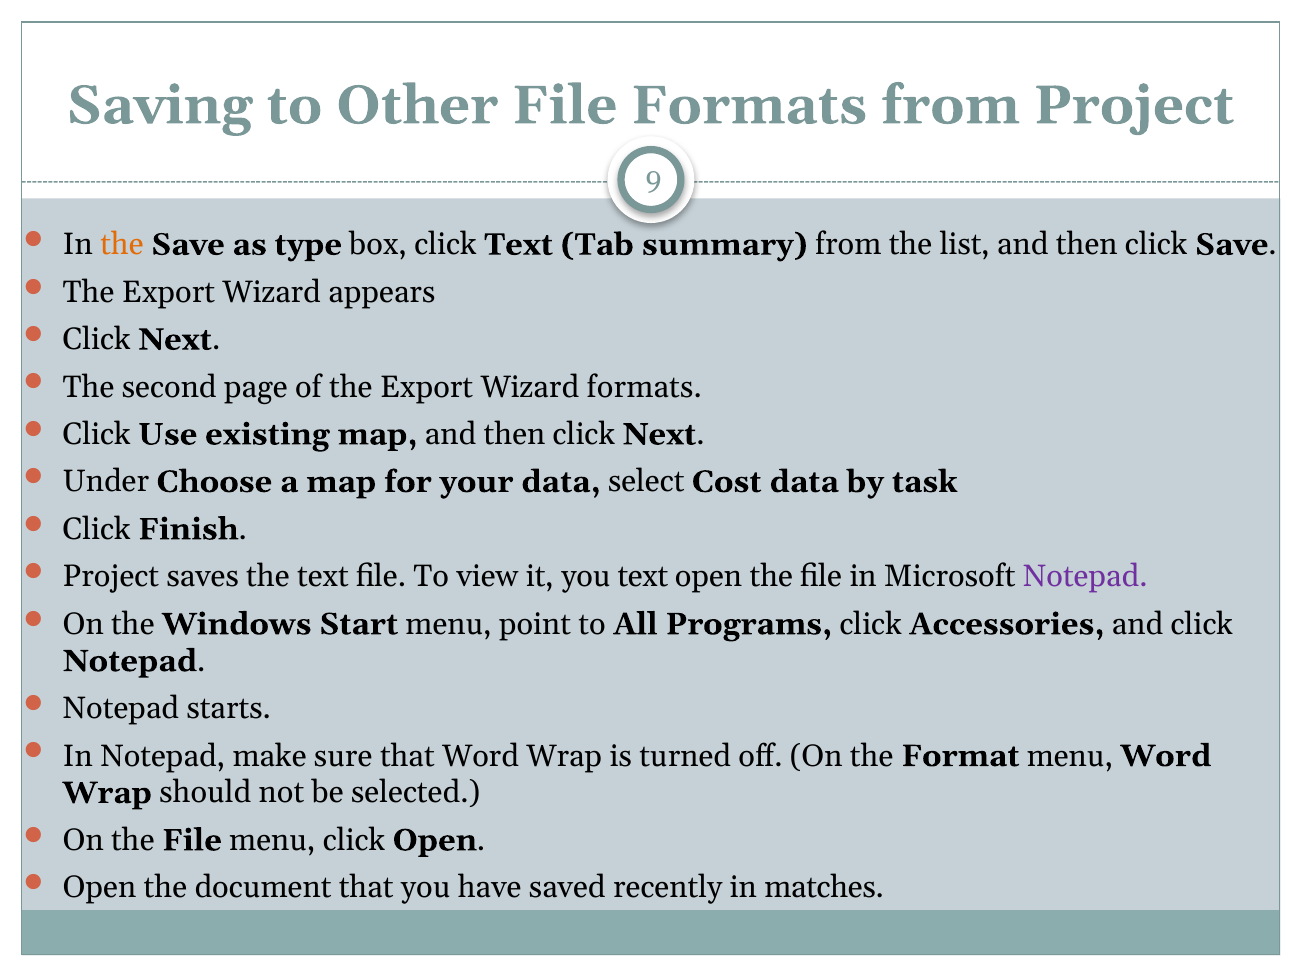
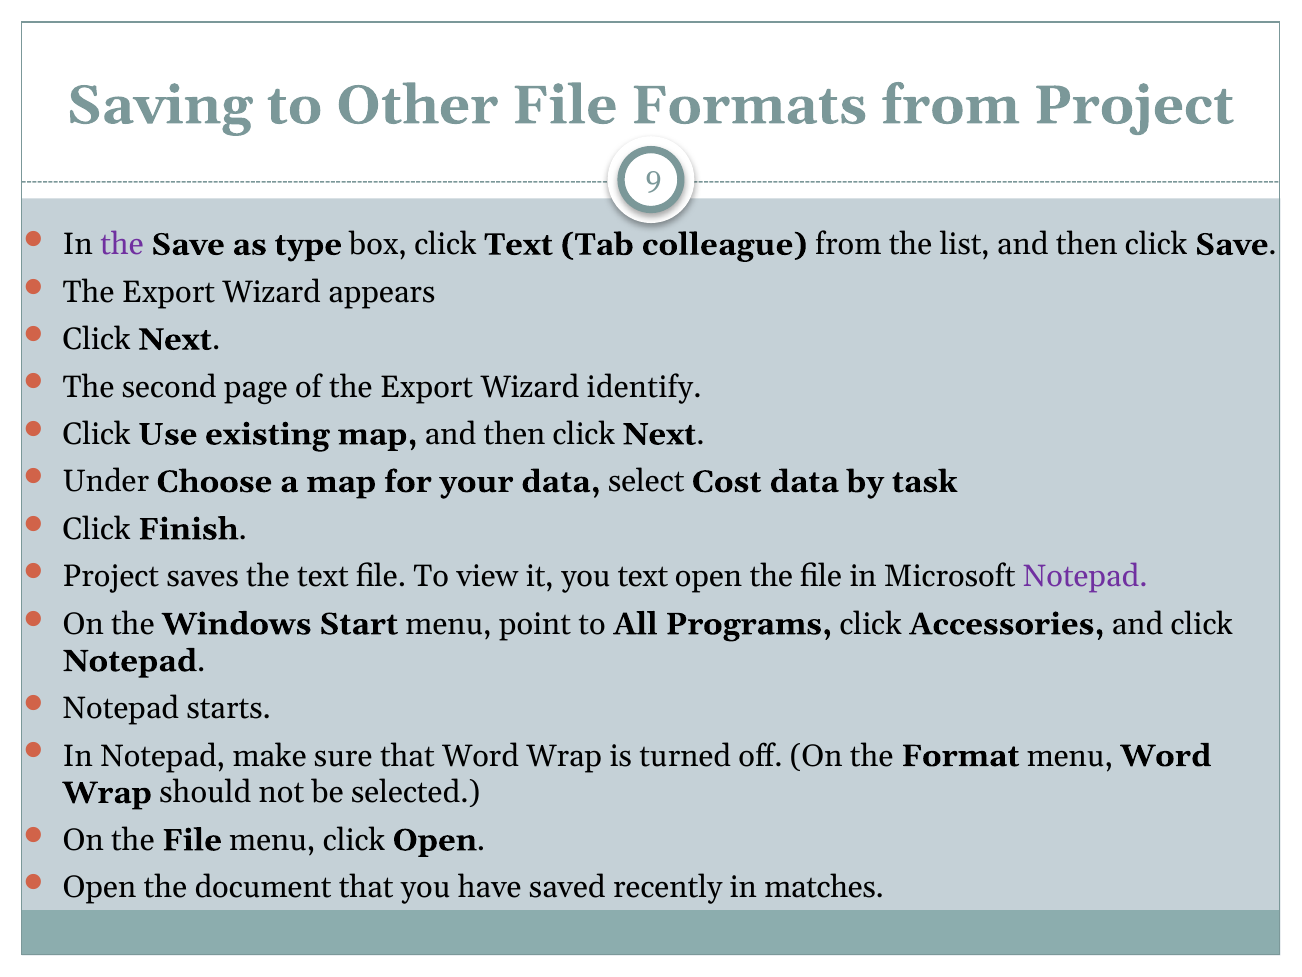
the colour: orange -> purple (122, 244)
summary: summary -> colleague (725, 244)
Wizard formats: formats -> identify (644, 387)
